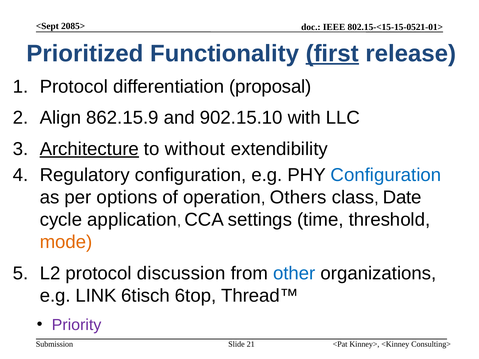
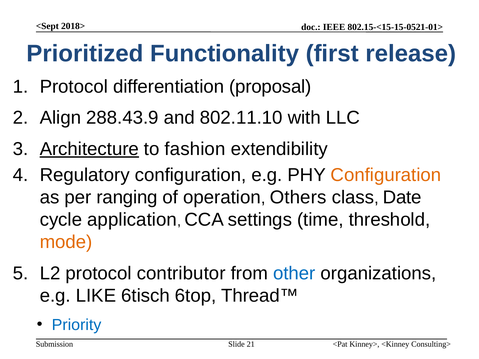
2085>: 2085> -> 2018> (73, 26)
first underline: present -> none (332, 54)
862.15.9: 862.15.9 -> 288.43.9 (122, 118)
902.15.10: 902.15.10 -> 802.11.10 (241, 118)
without: without -> fashion (195, 149)
Configuration colour: blue -> orange (386, 175)
options: options -> ranging (127, 198)
discussion: discussion -> contributor (181, 273)
LINK: LINK -> LIKE (96, 296)
Priority colour: purple -> blue (77, 325)
